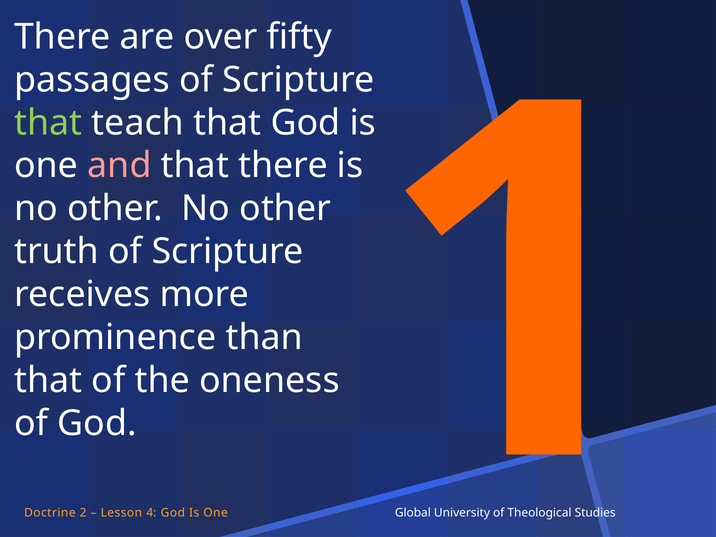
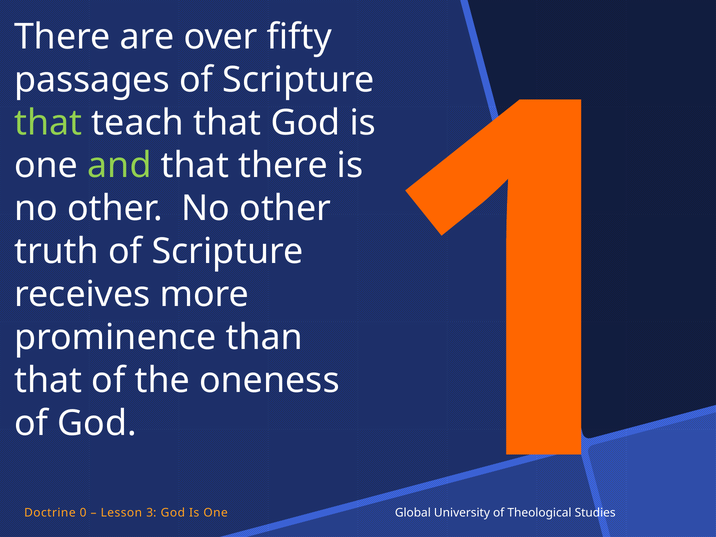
and colour: pink -> light green (119, 166)
2: 2 -> 0 (83, 513)
4: 4 -> 3 (151, 513)
